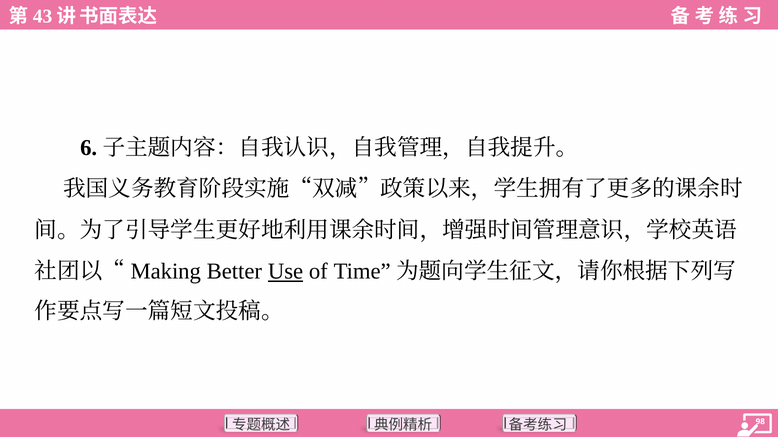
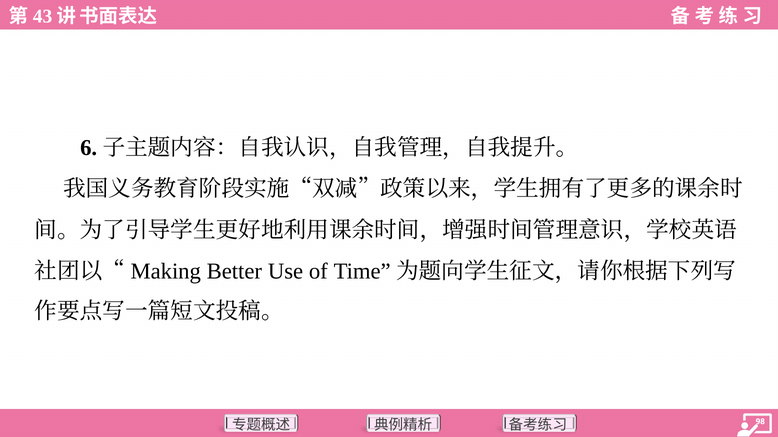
Use underline: present -> none (286, 272)
